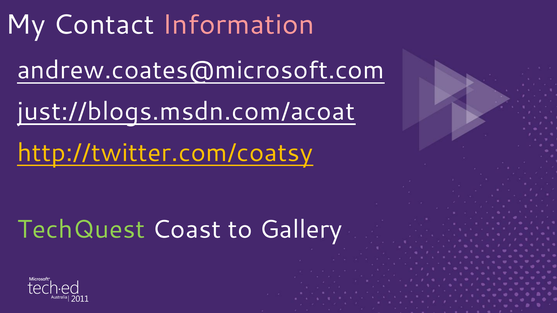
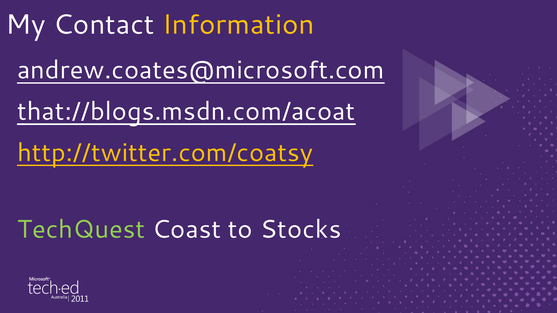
Information colour: pink -> yellow (238, 25)
just://blogs.msdn.com/acoat: just://blogs.msdn.com/acoat -> that://blogs.msdn.com/acoat (186, 112)
Gallery: Gallery -> Stocks (301, 230)
